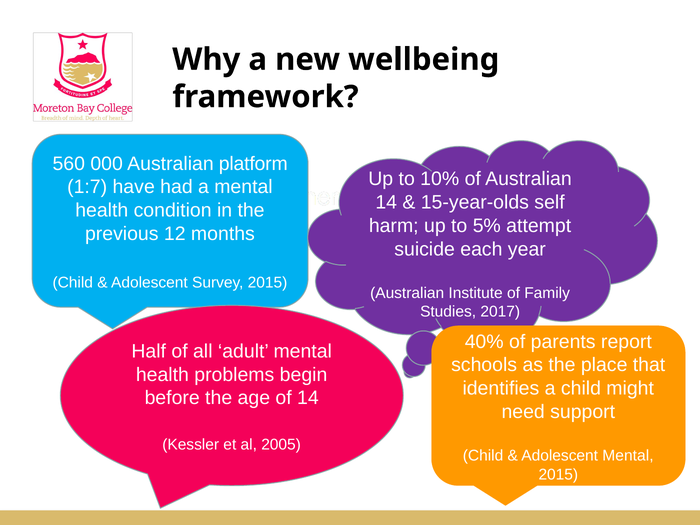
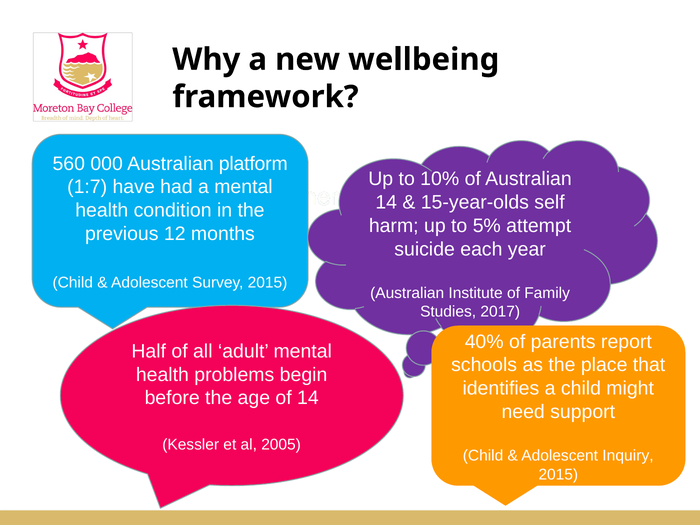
Adolescent Mental: Mental -> Inquiry (628, 456)
